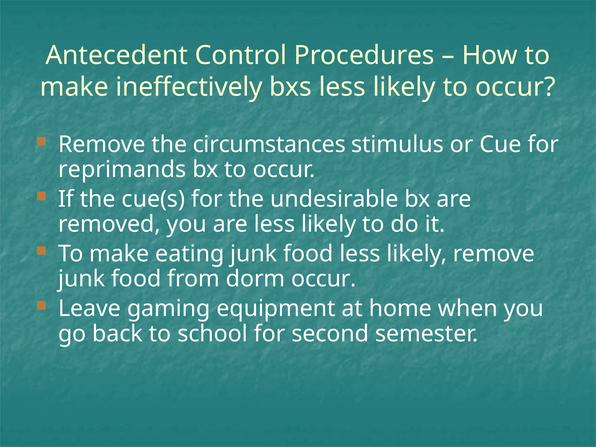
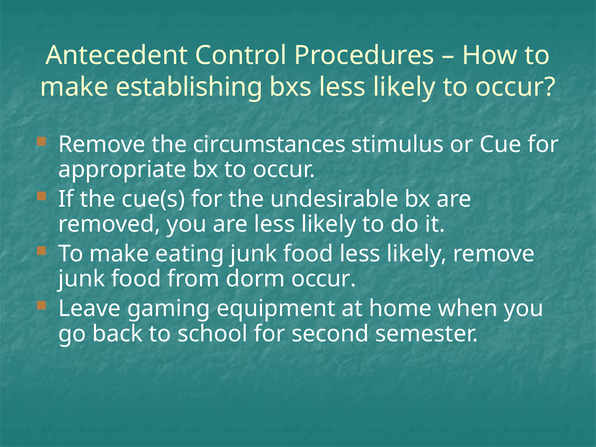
ineffectively: ineffectively -> establishing (189, 87)
reprimands: reprimands -> appropriate (122, 170)
